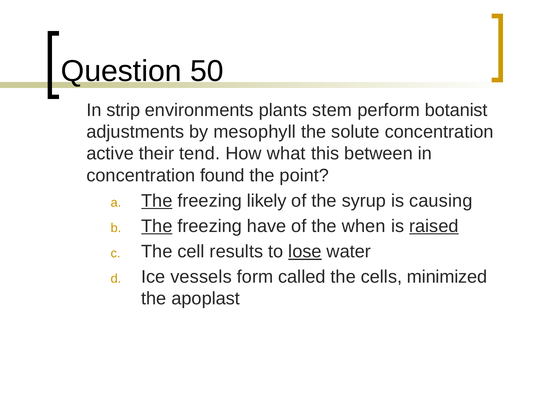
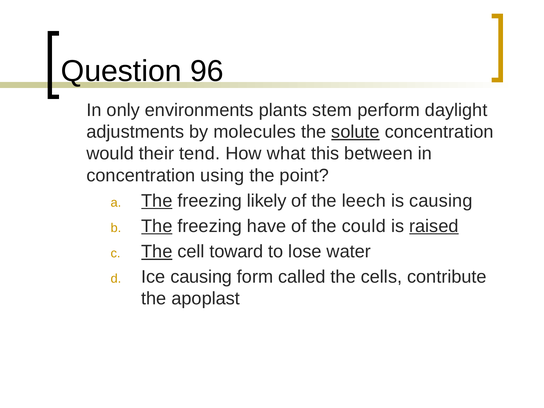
50: 50 -> 96 (207, 71)
strip: strip -> only (123, 110)
botanist: botanist -> daylight (456, 110)
mesophyll: mesophyll -> molecules (255, 132)
solute underline: none -> present (355, 132)
active: active -> would (110, 154)
found: found -> using (222, 175)
syrup: syrup -> leech (364, 201)
when: when -> could (364, 226)
The underline: none -> present (157, 251)
results: results -> toward (236, 251)
lose underline: present -> none (305, 251)
Ice vessels: vessels -> causing (201, 277)
minimized: minimized -> contribute (447, 277)
